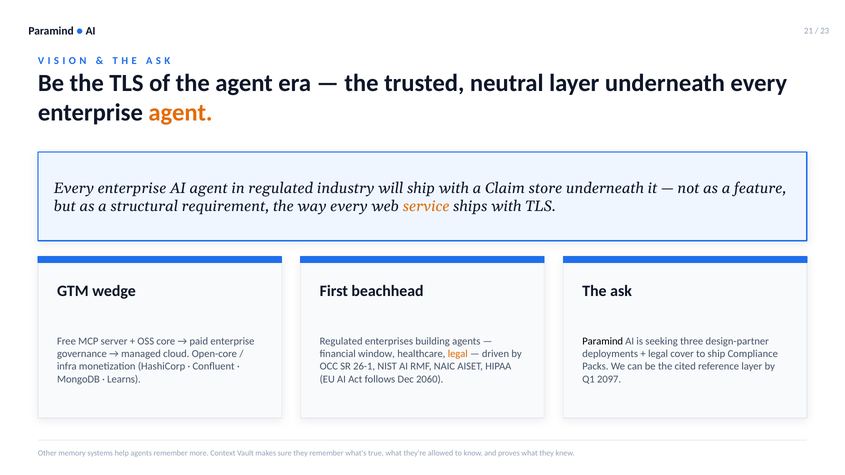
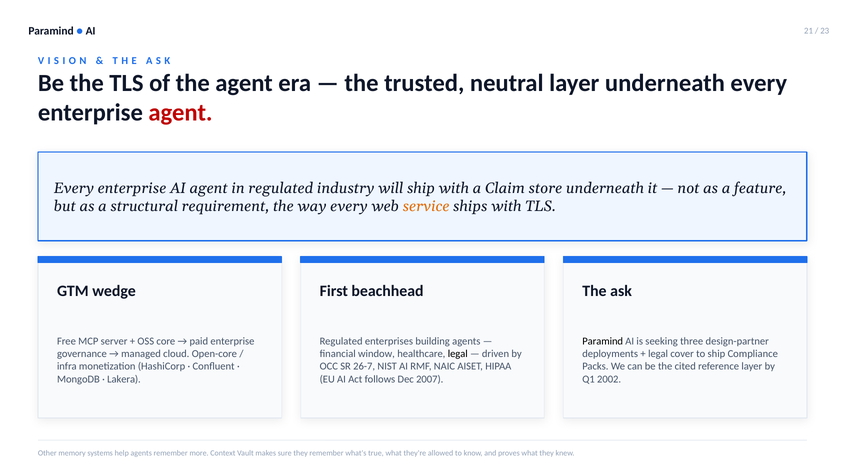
agent colour: orange -> red (181, 113)
legal colour: orange -> black (458, 354)
26-1: 26-1 -> 26-7 (364, 367)
Learns: Learns -> Lakera (124, 379)
2060: 2060 -> 2007 (430, 379)
2097: 2097 -> 2002 (609, 379)
